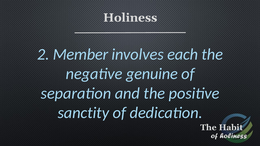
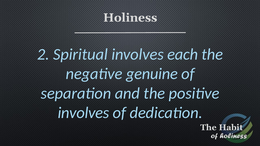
Member: Member -> Spiritual (80, 54)
sanctity: sanctity -> involves (83, 113)
